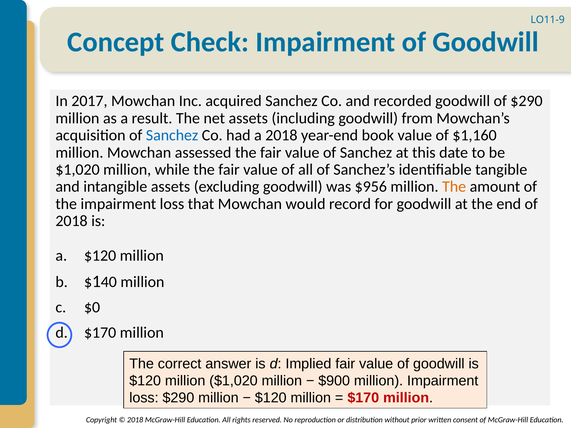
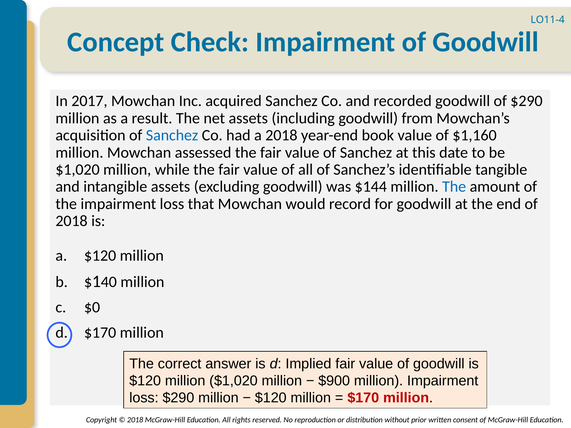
LO11-9: LO11-9 -> LO11-4 (548, 20)
$956: $956 -> $144 (371, 187)
The colour: orange -> blue (454, 187)
